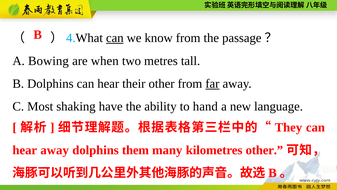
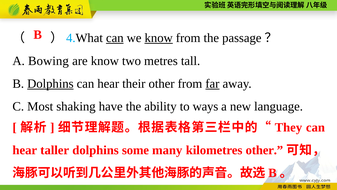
know underline: none -> present (159, 38)
are when: when -> know (105, 61)
Dolphins underline: none -> present (50, 83)
hand: hand -> ways (205, 106)
hear away: away -> taller (55, 150)
them: them -> some (135, 150)
